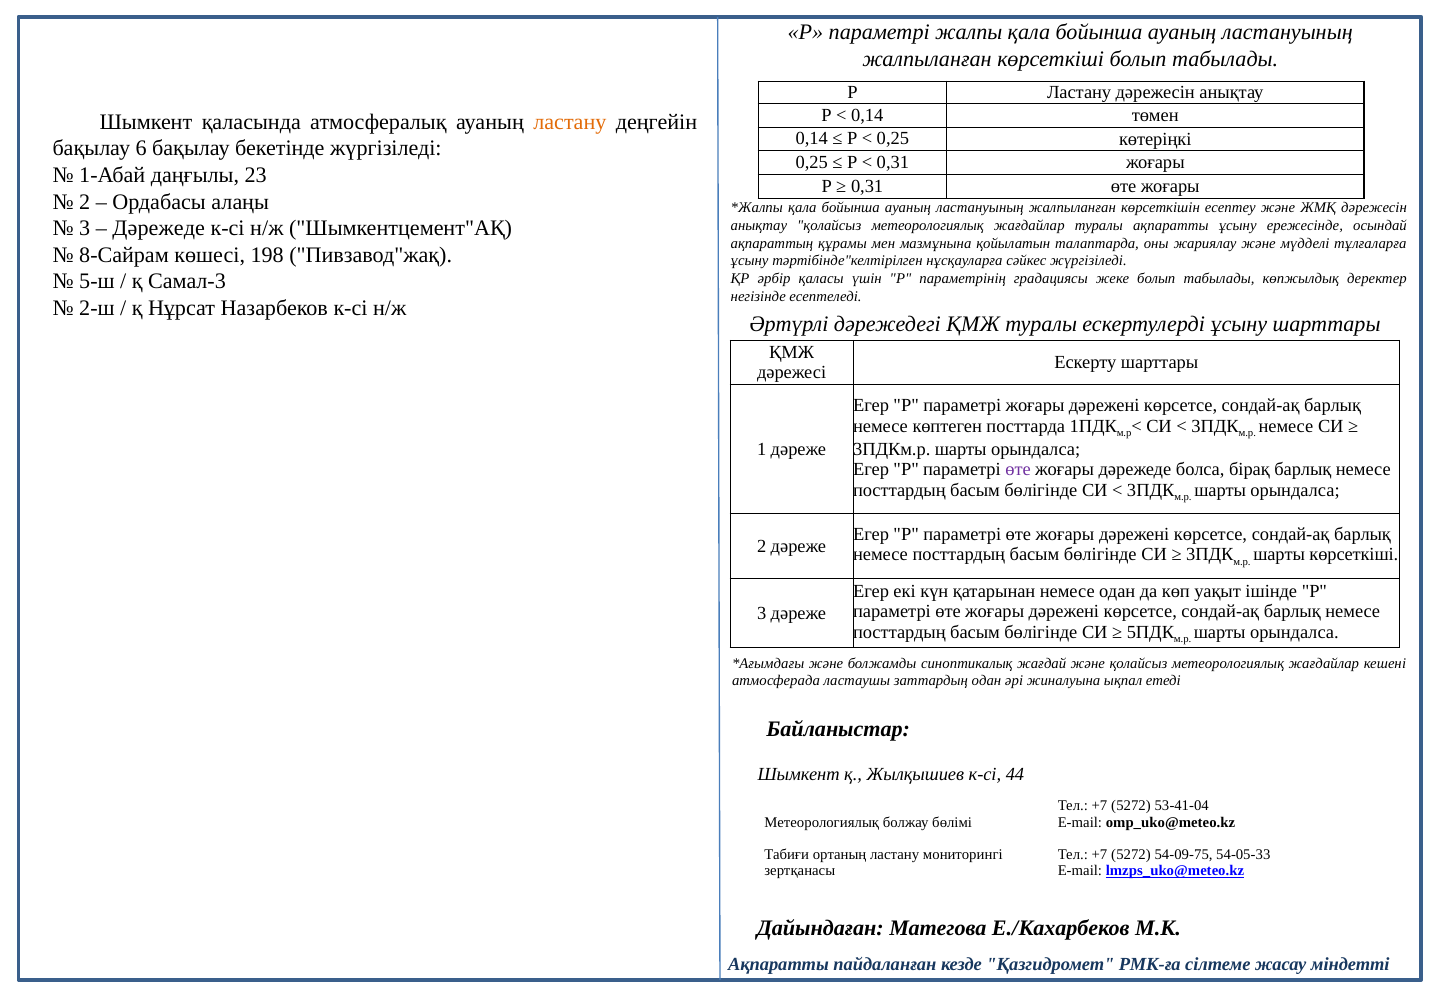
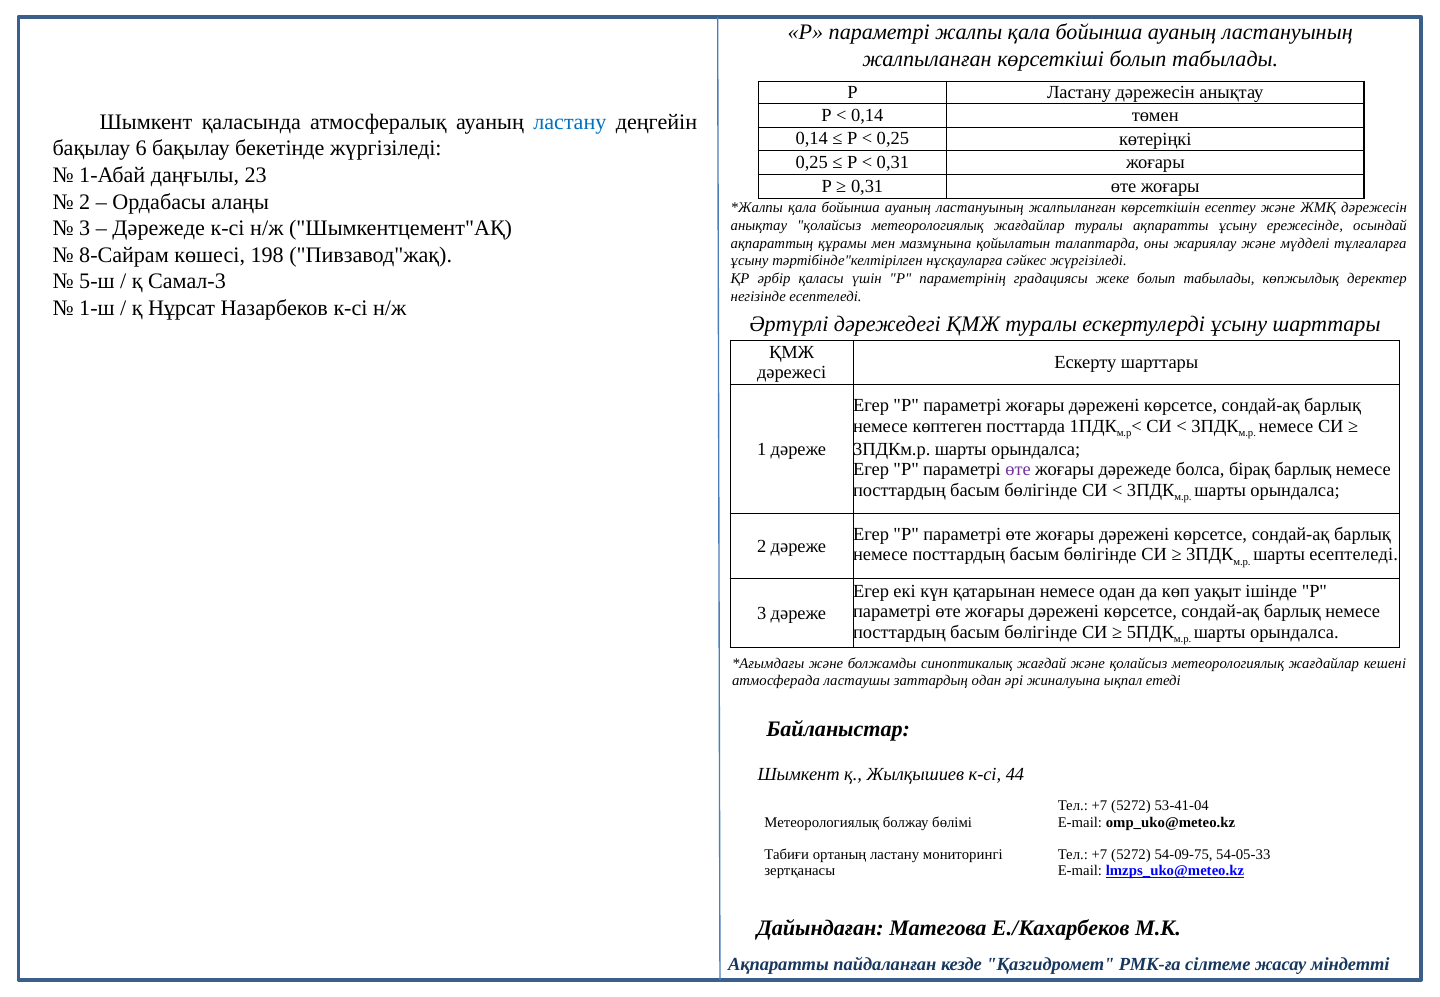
ластану colour: orange -> blue (570, 122)
2-ш: 2-ш -> 1-ш (97, 308)
шарты көрсеткіші: көрсеткіші -> есептеледі (1354, 555)
